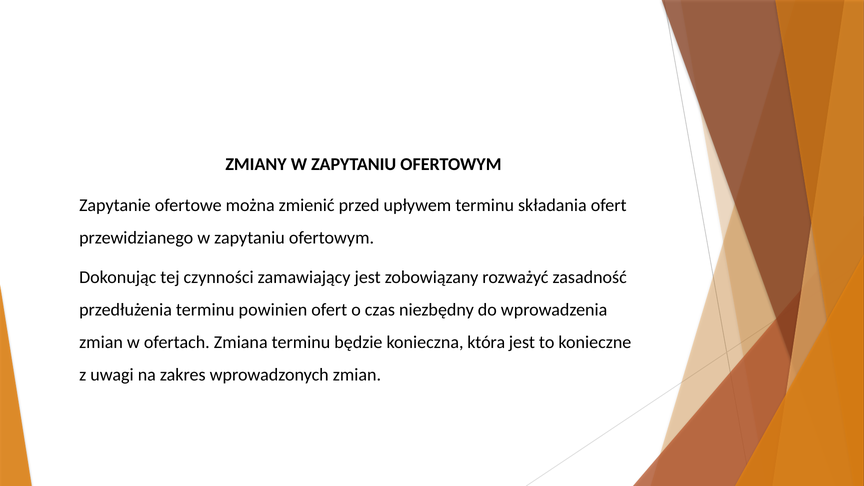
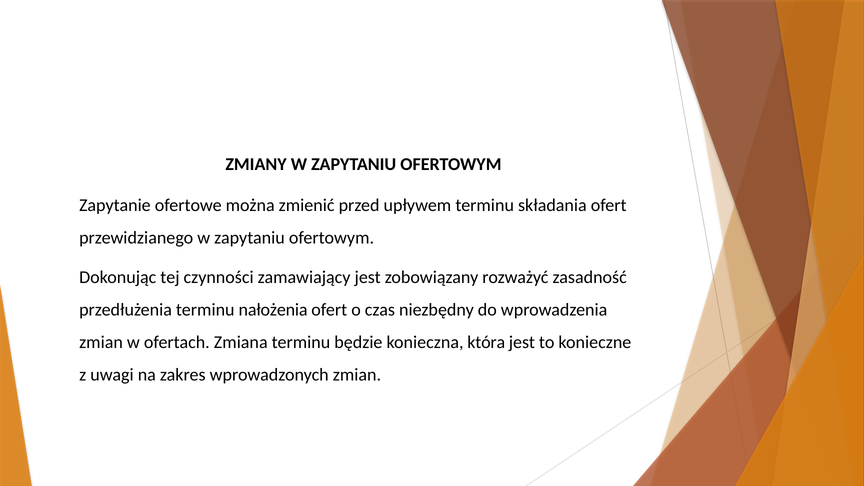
powinien: powinien -> nałożenia (273, 310)
